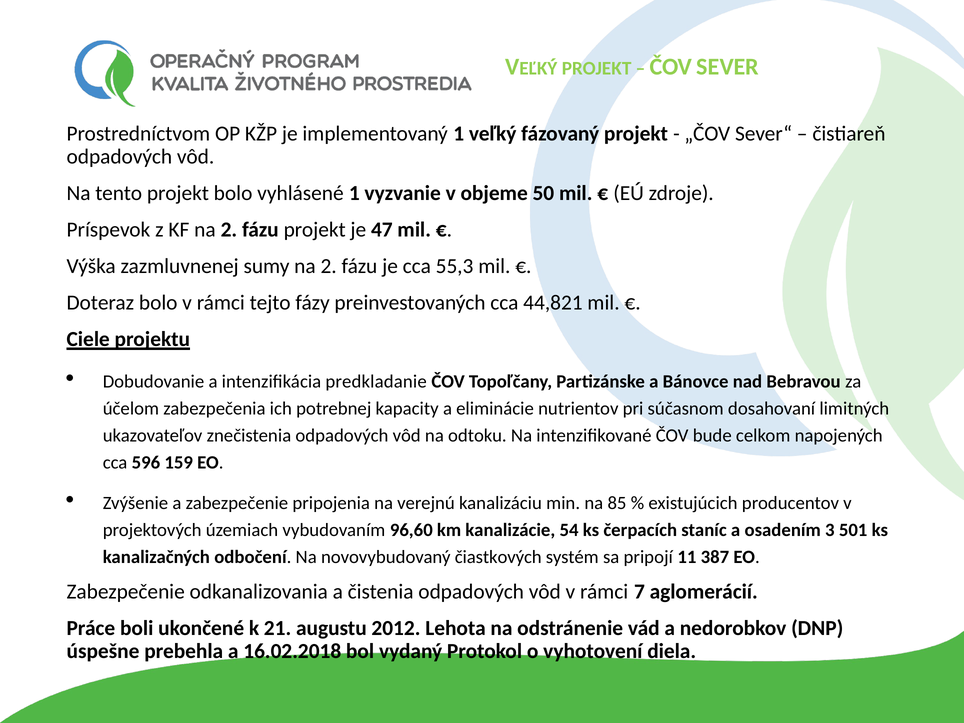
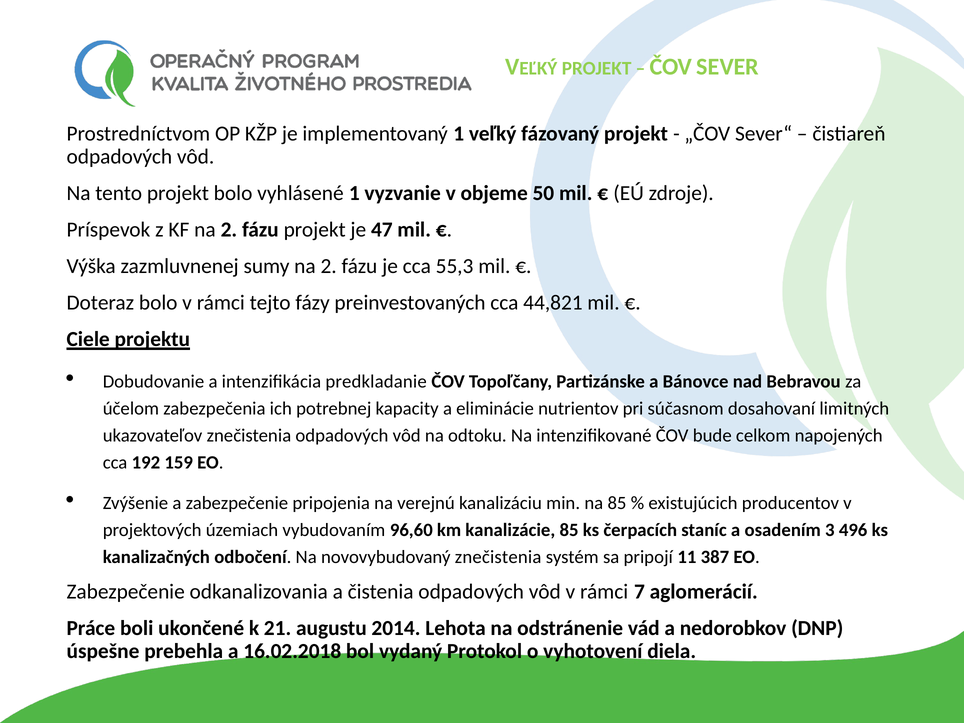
596: 596 -> 192 (146, 462)
kanalizácie 54: 54 -> 85 (569, 530)
501: 501 -> 496 (853, 530)
novovybudovaný čiastkových: čiastkových -> znečistenia (498, 557)
2012: 2012 -> 2014 (396, 628)
